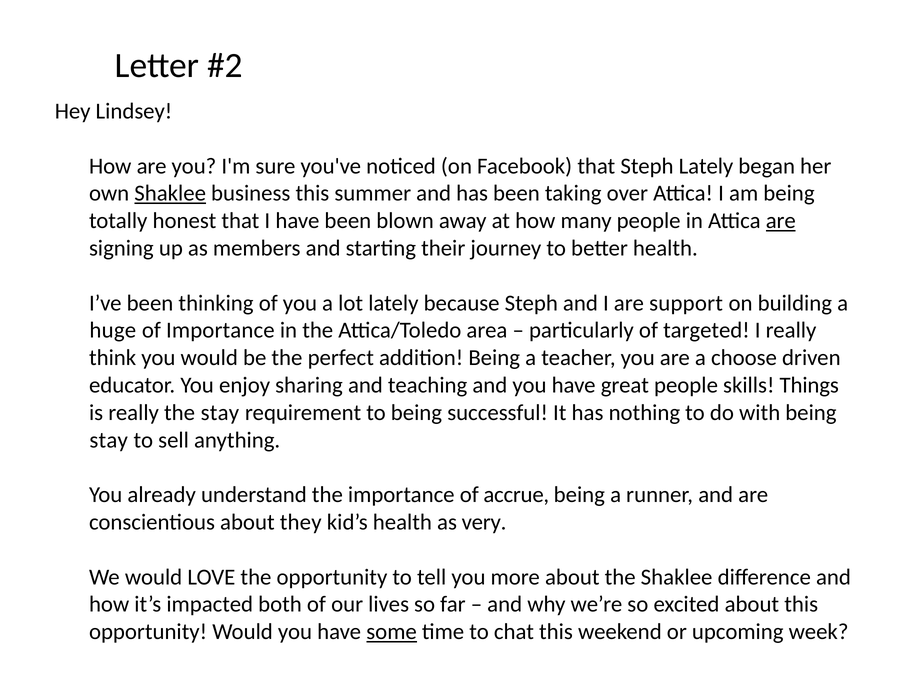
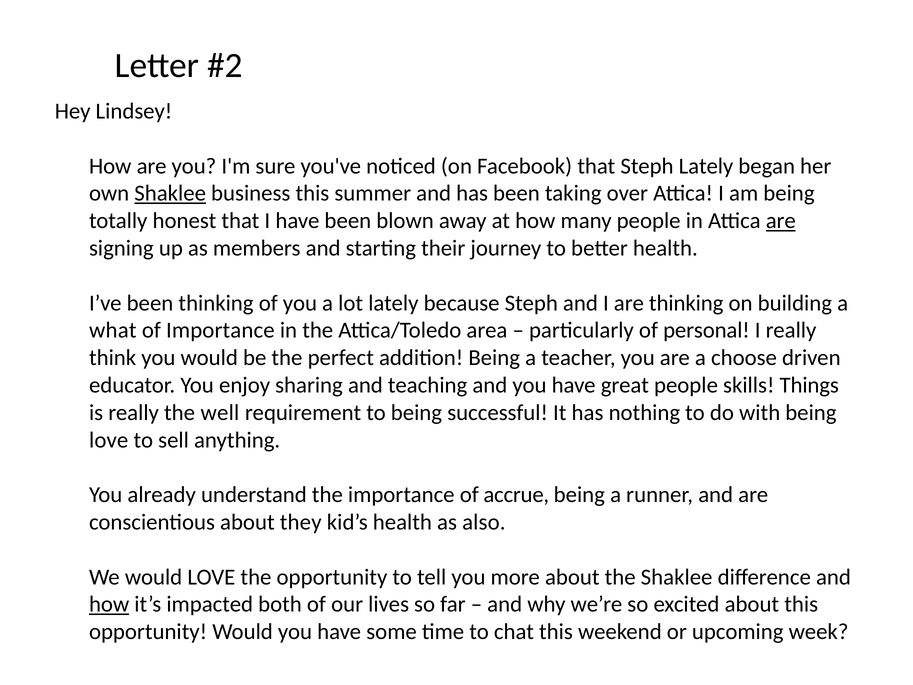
are support: support -> thinking (686, 303)
huge: huge -> what (113, 330)
targeted: targeted -> personal (706, 330)
the stay: stay -> well (220, 412)
stay: stay -> love (109, 440)
very: very -> also (484, 522)
how underline: none -> present (109, 604)
some underline: present -> none (392, 632)
